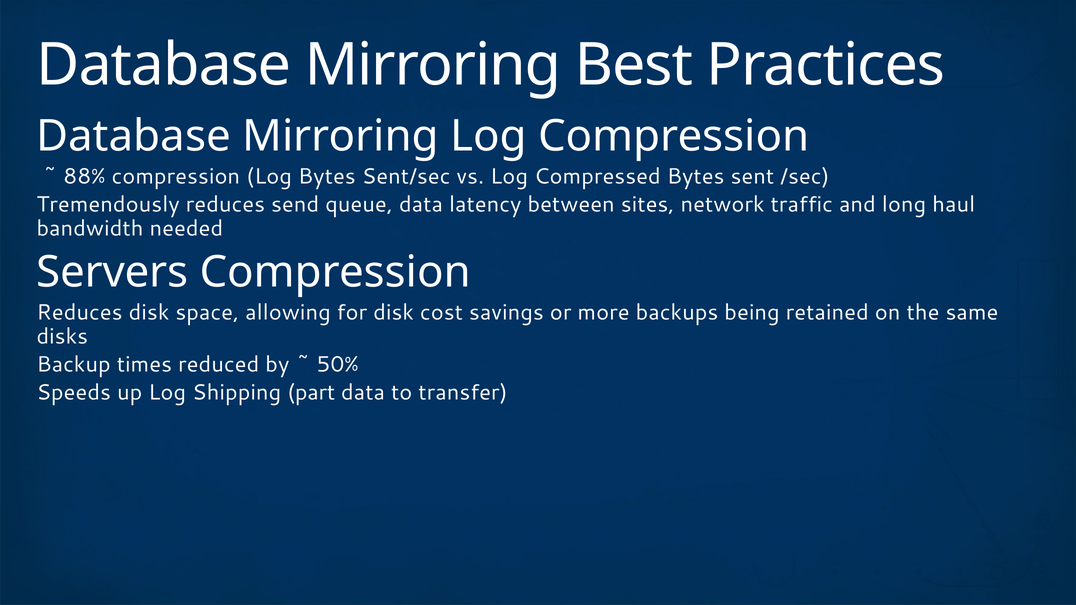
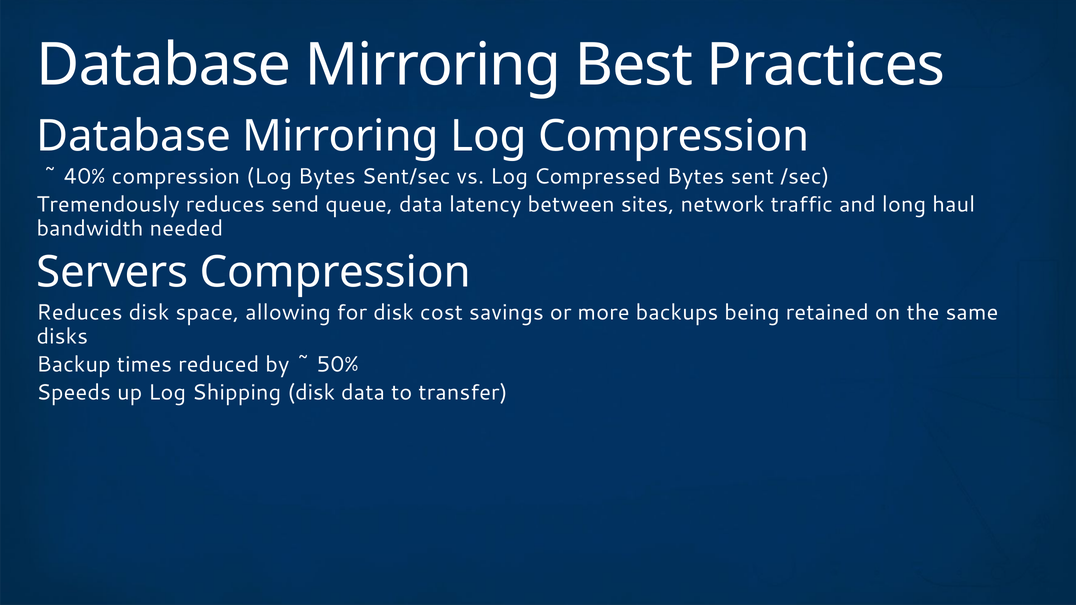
88%: 88% -> 40% (84, 176)
Shipping part: part -> disk (311, 393)
